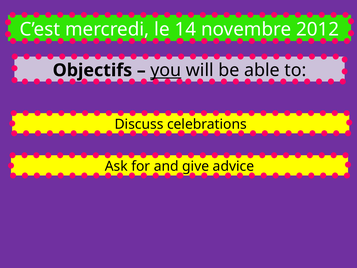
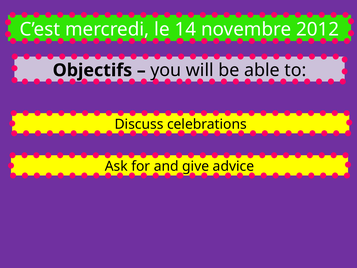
you underline: present -> none (166, 70)
